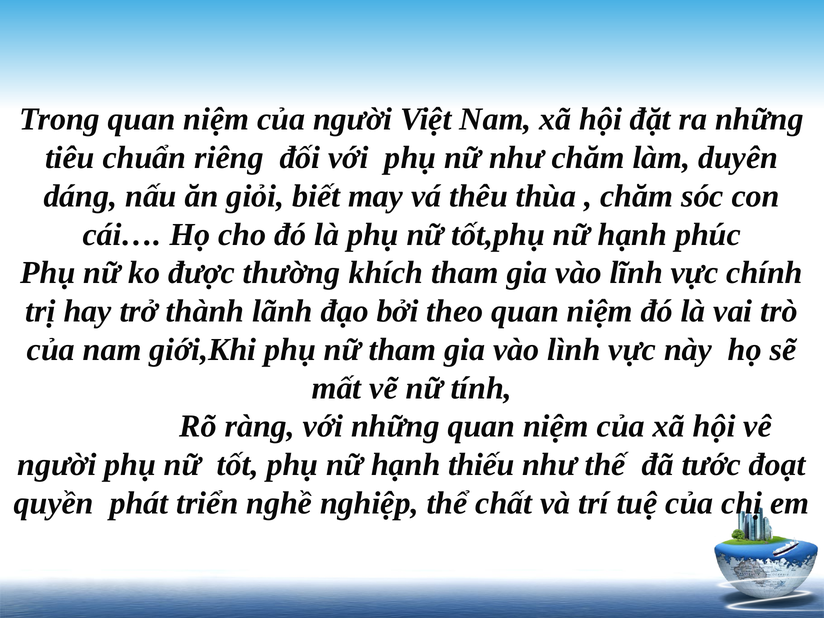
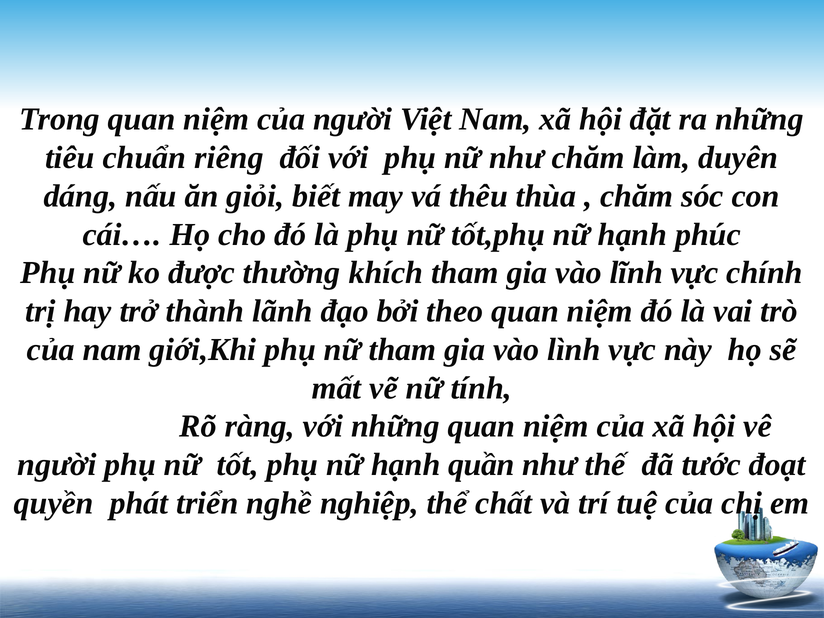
thiếu: thiếu -> quần (481, 465)
